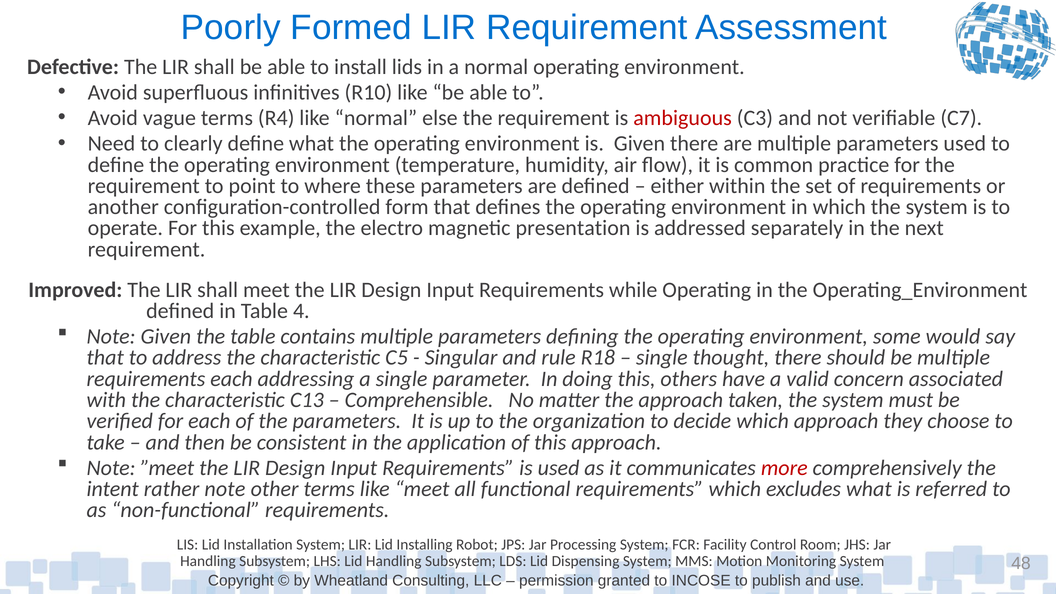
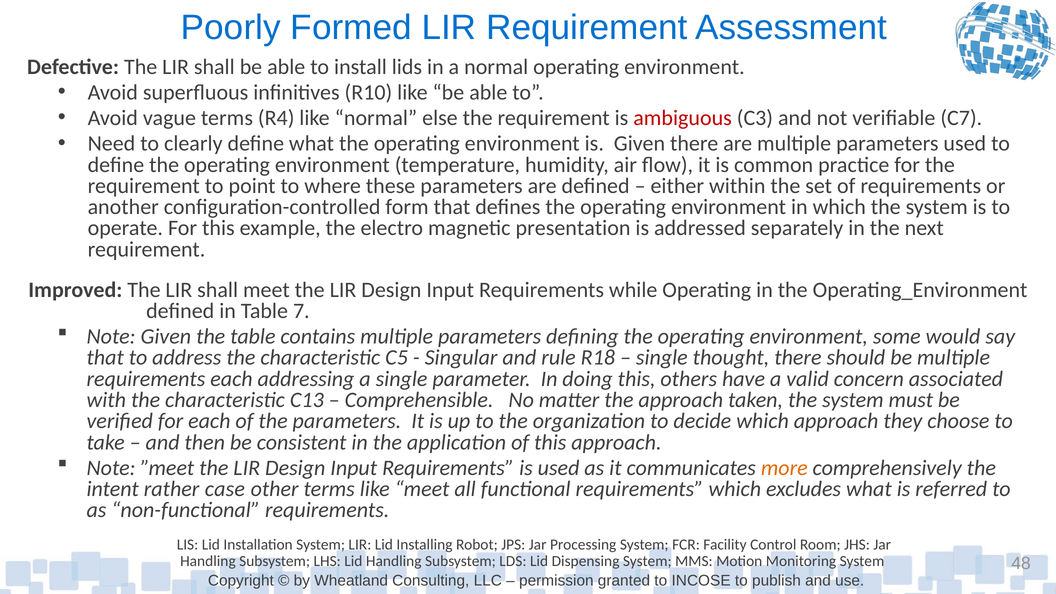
4: 4 -> 7 (301, 311)
more colour: red -> orange (784, 468)
rather note: note -> case (225, 489)
